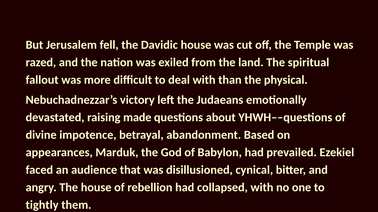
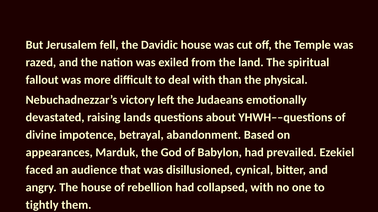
made: made -> lands (137, 118)
